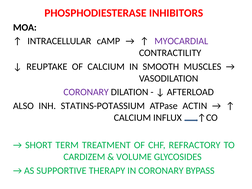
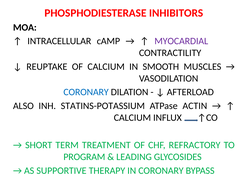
CORONARY colour: purple -> blue (86, 92)
CARDIZEM: CARDIZEM -> PROGRAM (84, 157)
VOLUME: VOLUME -> LEADING (134, 157)
